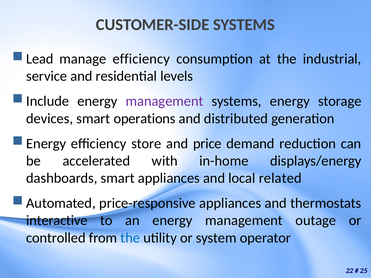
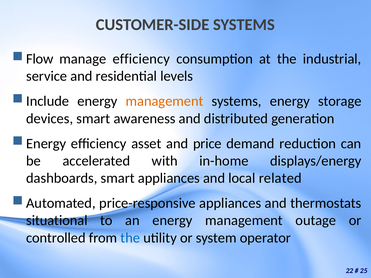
Lead: Lead -> Flow (40, 59)
management colour: purple -> orange (165, 101)
operations: operations -> awareness (145, 119)
store: store -> asset (146, 144)
interactive: interactive -> situational (57, 221)
